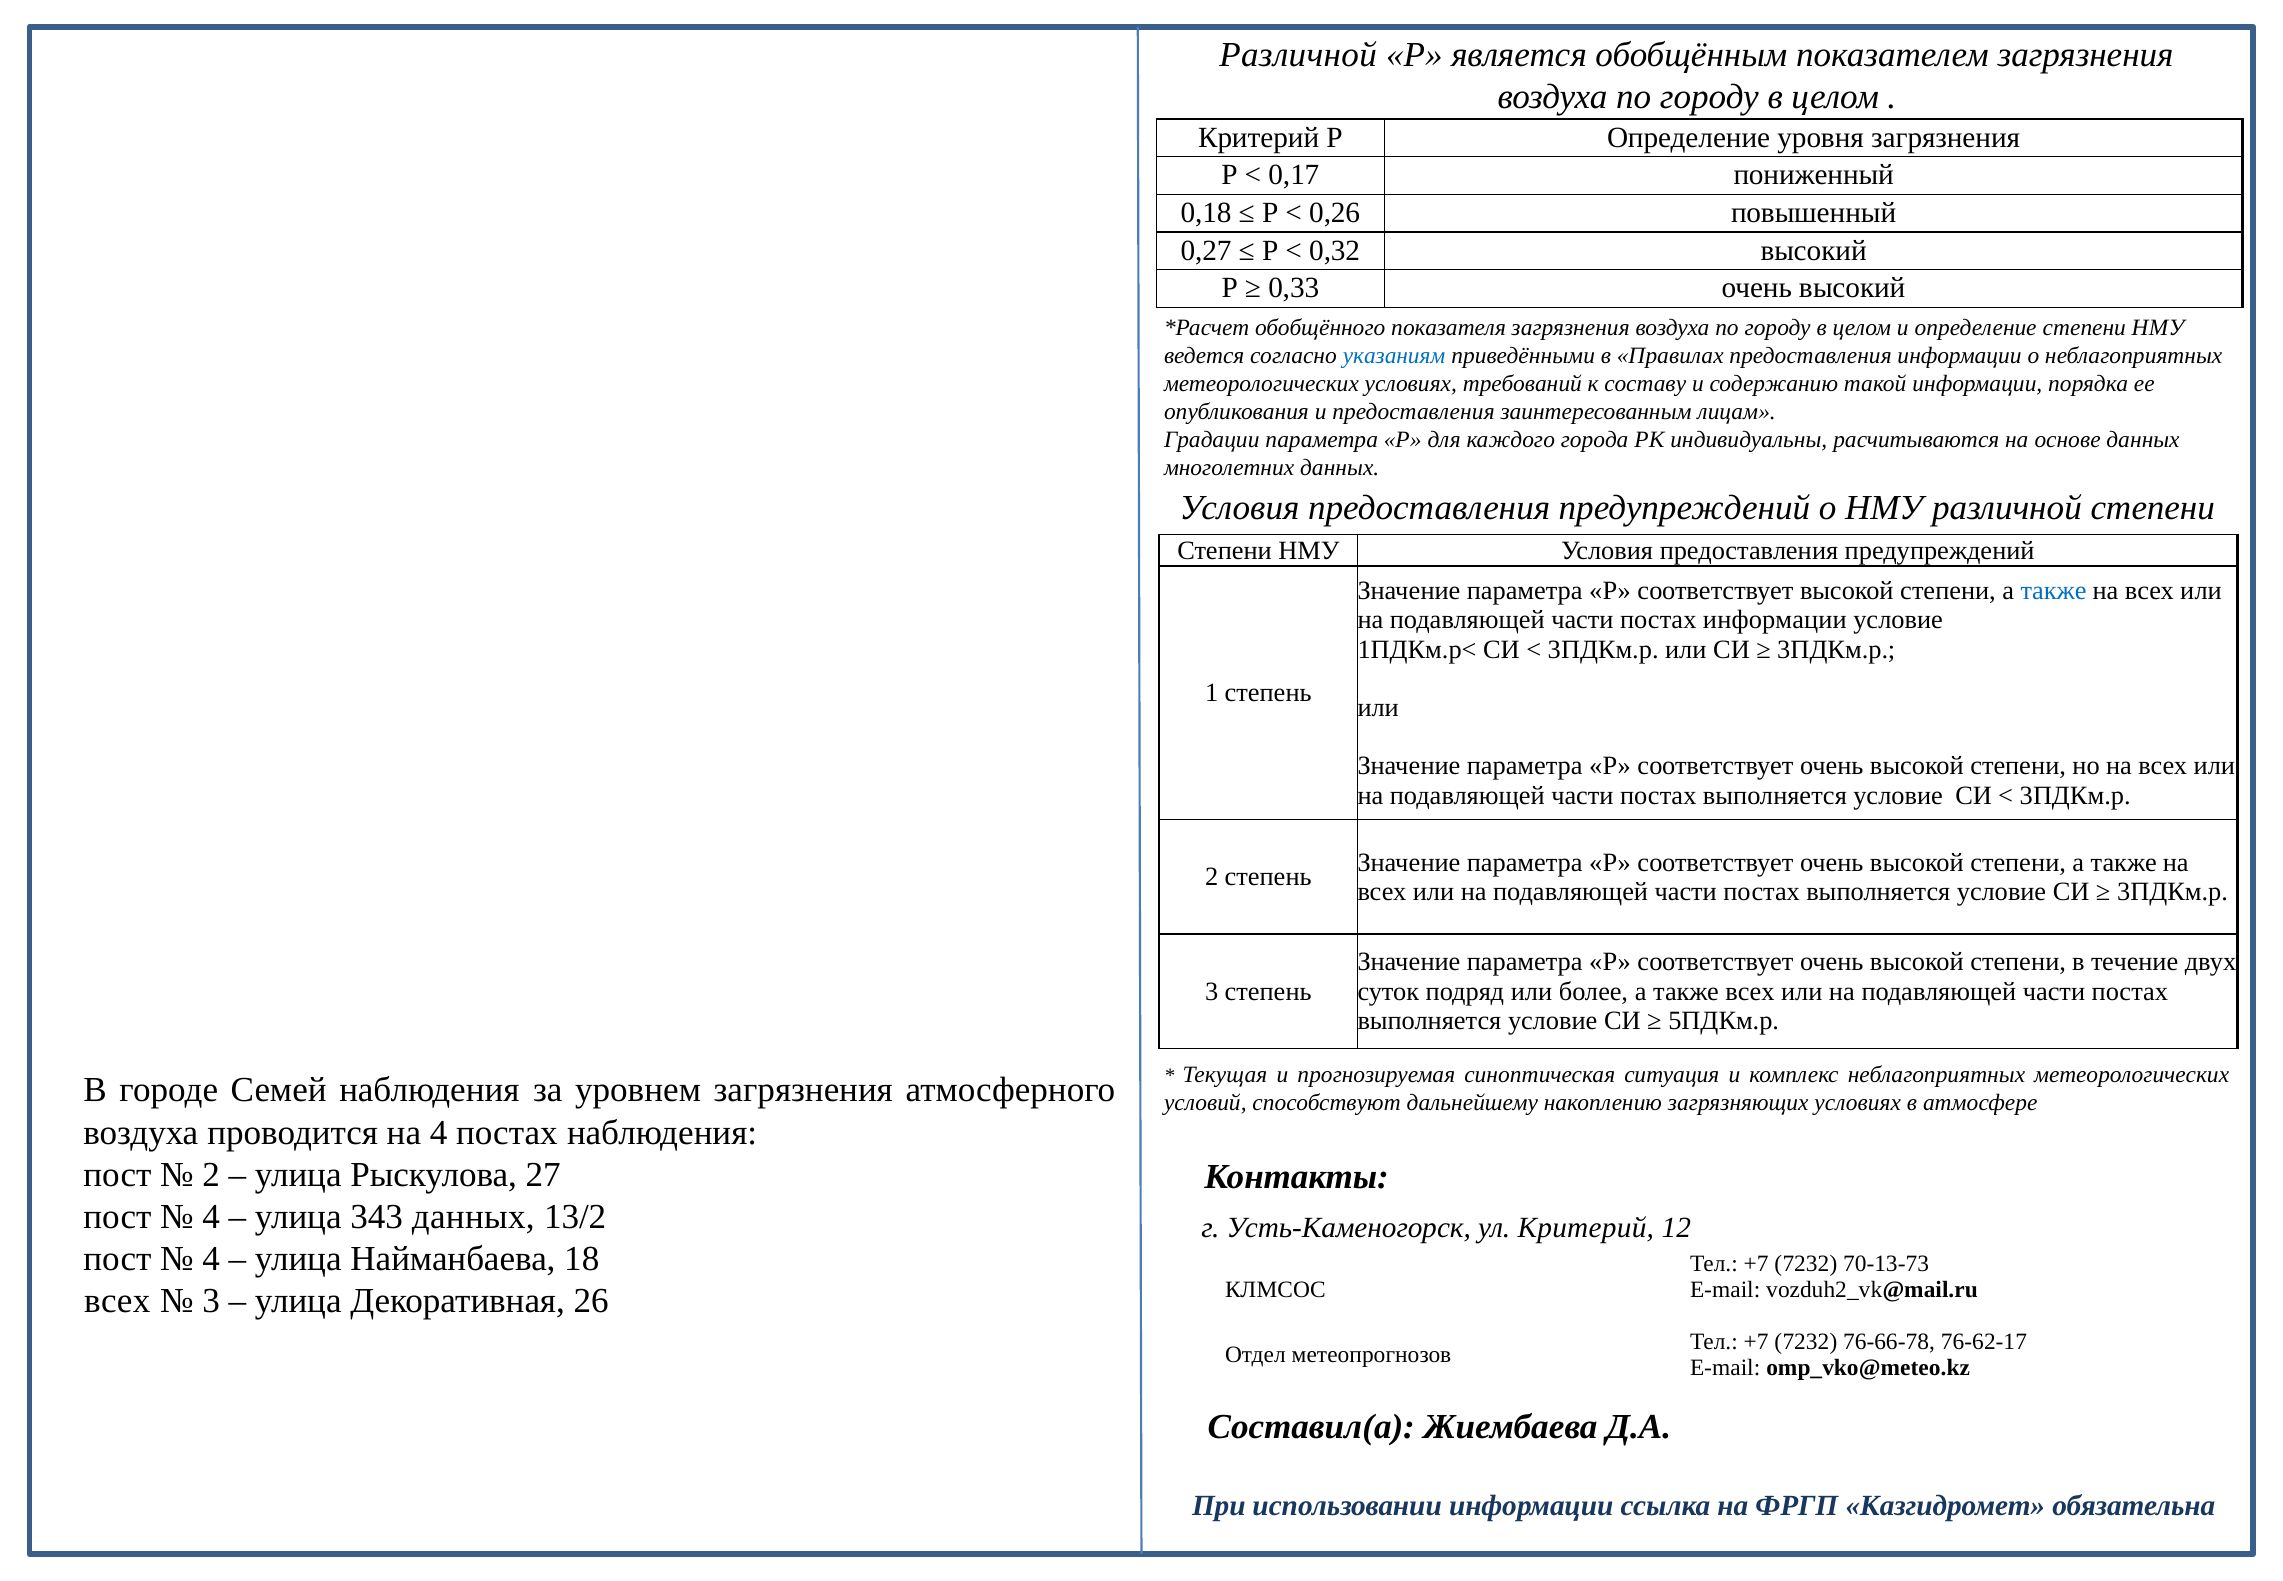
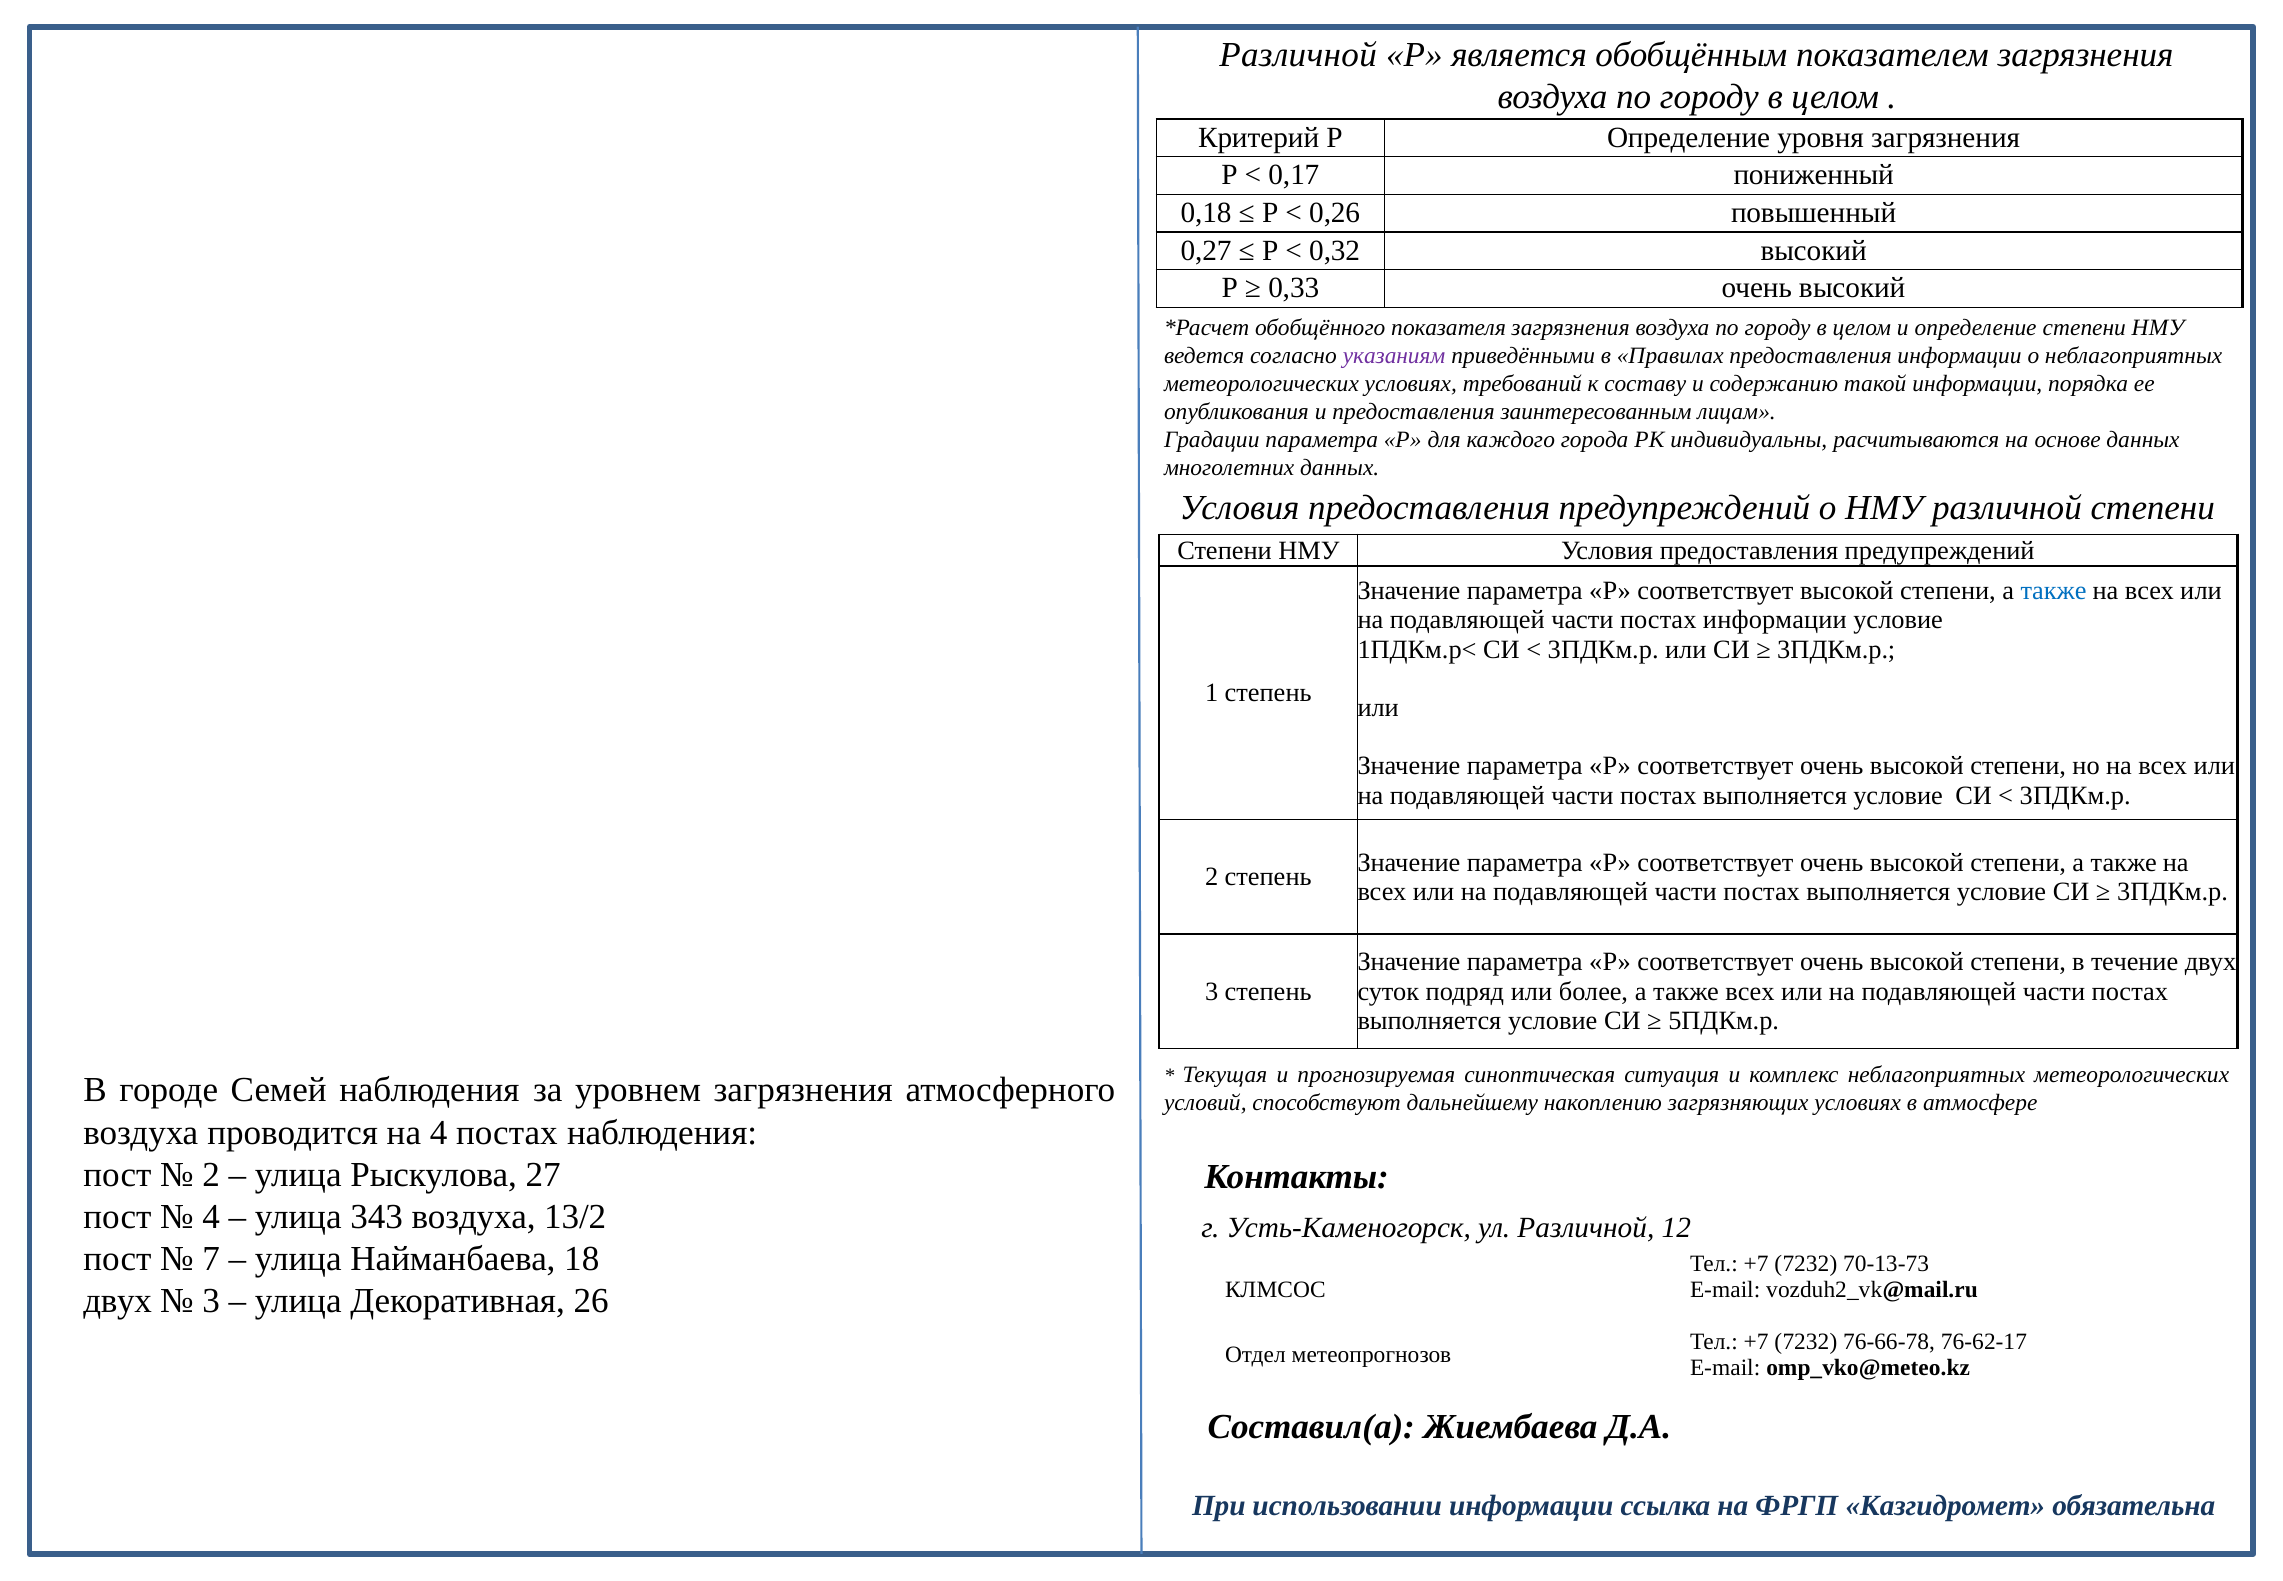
указаниям colour: blue -> purple (1394, 356)
343 данных: данных -> воздуха (474, 1216)
ул Критерий: Критерий -> Различной (1586, 1227)
4: 4 -> 7 (211, 1259)
всех: всех -> двух (118, 1301)
